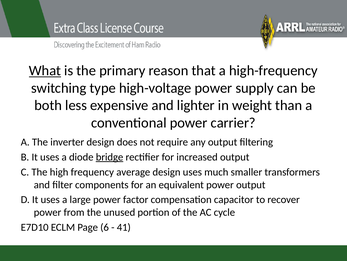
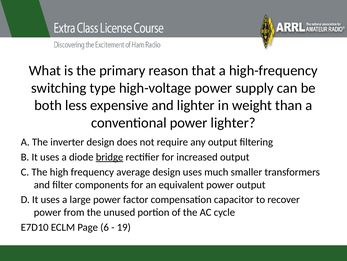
What underline: present -> none (45, 70)
power carrier: carrier -> lighter (233, 122)
41: 41 -> 19 (124, 227)
